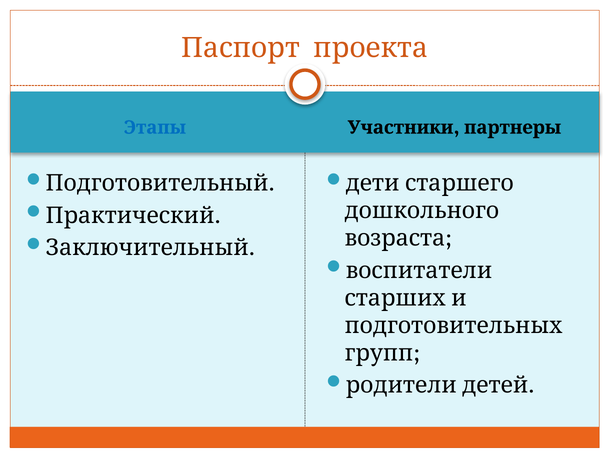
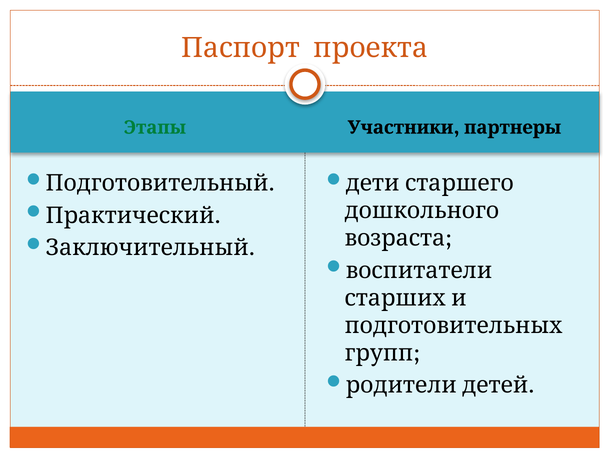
Этапы colour: blue -> green (155, 127)
